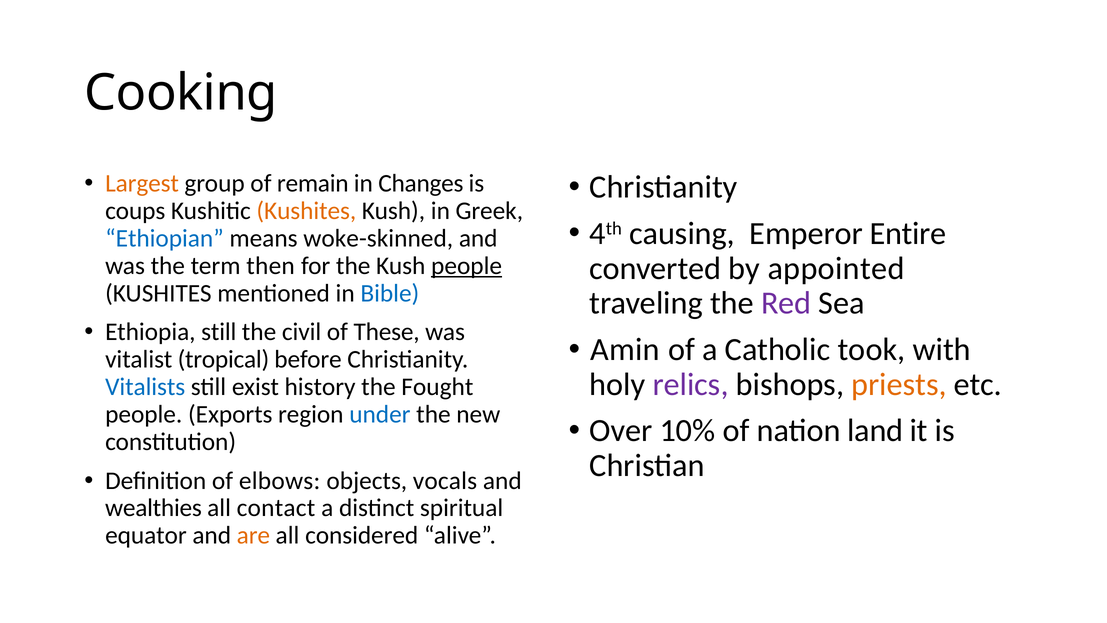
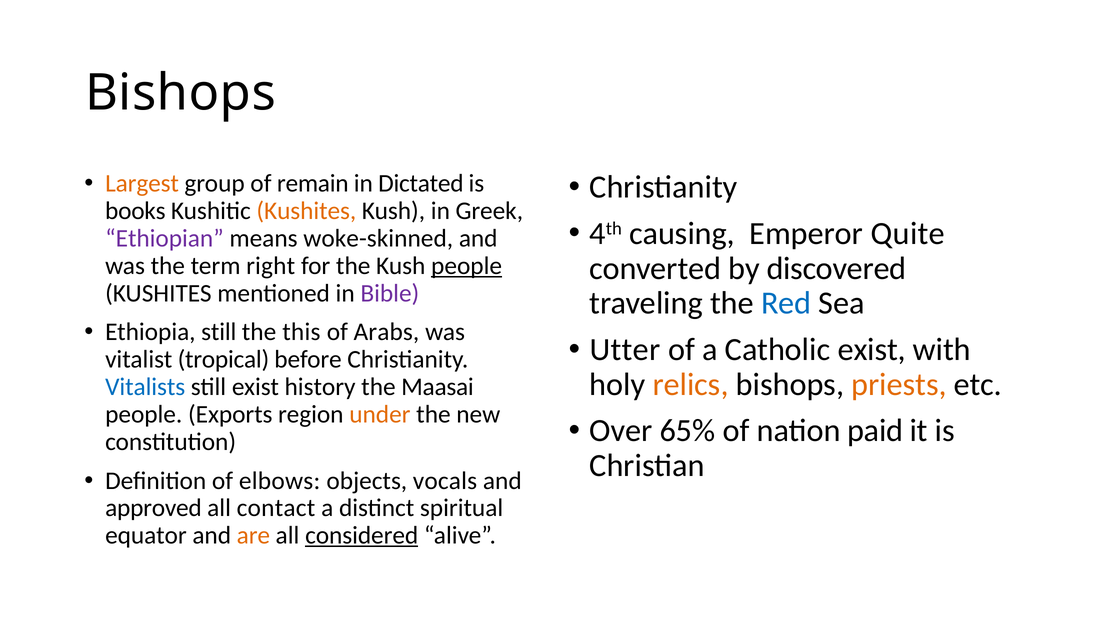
Cooking: Cooking -> Bishops (180, 93)
Changes: Changes -> Dictated (421, 183)
coups: coups -> books (135, 211)
Entire: Entire -> Quite (908, 233)
Ethiopian colour: blue -> purple (164, 238)
appointed: appointed -> discovered (836, 268)
then: then -> right (271, 266)
Bible colour: blue -> purple (390, 293)
Red colour: purple -> blue (786, 303)
civil: civil -> this (301, 332)
These: These -> Arabs (386, 332)
Amin: Amin -> Utter (625, 349)
Catholic took: took -> exist (872, 349)
relics colour: purple -> orange (691, 384)
Fought: Fought -> Maasai (437, 387)
under colour: blue -> orange (380, 414)
10%: 10% -> 65% (687, 431)
land: land -> paid (875, 431)
wealthies: wealthies -> approved (153, 508)
considered underline: none -> present (362, 535)
